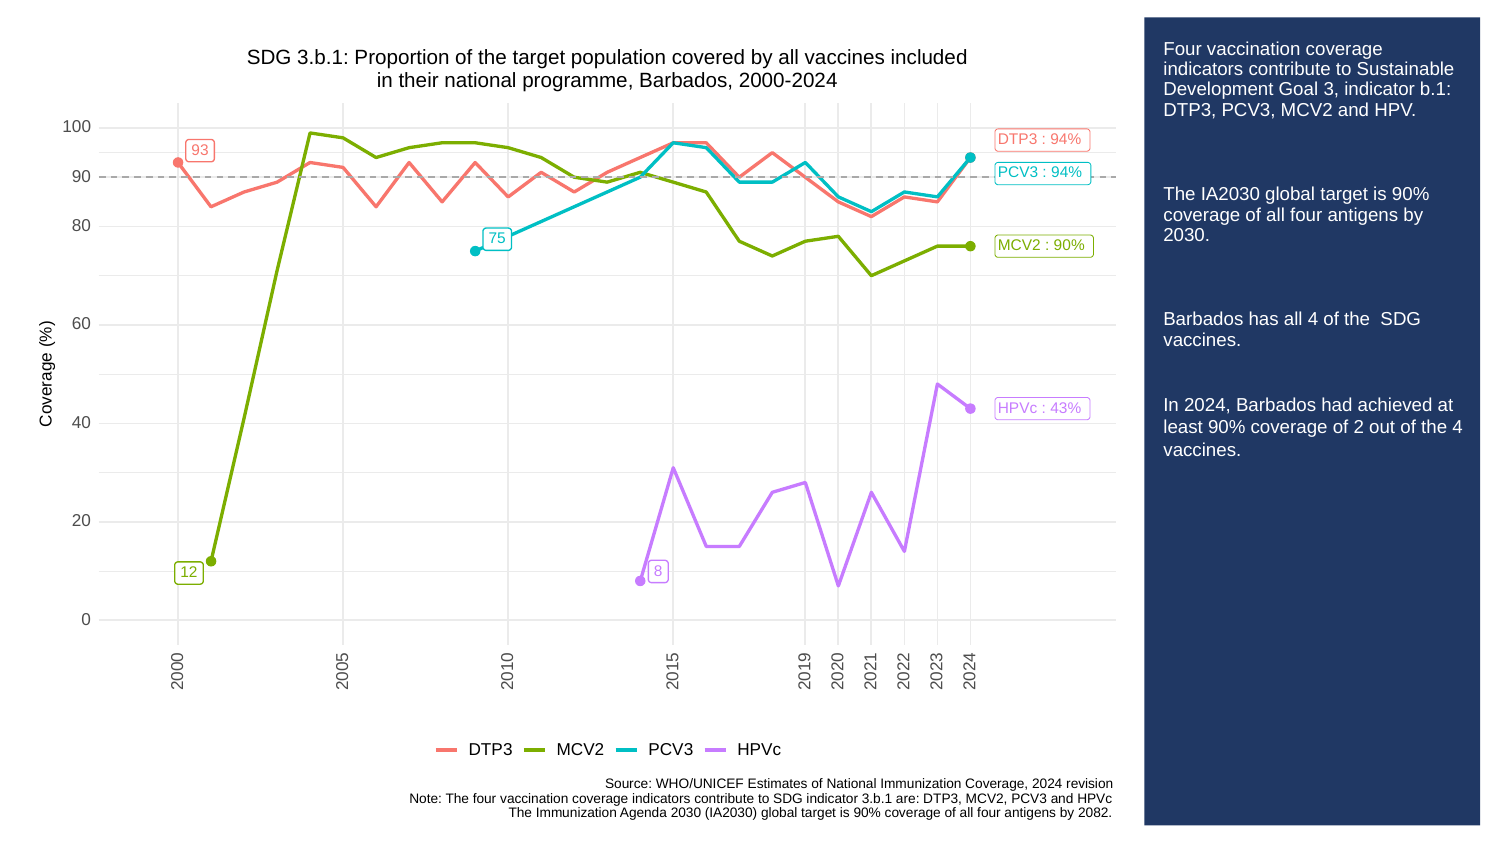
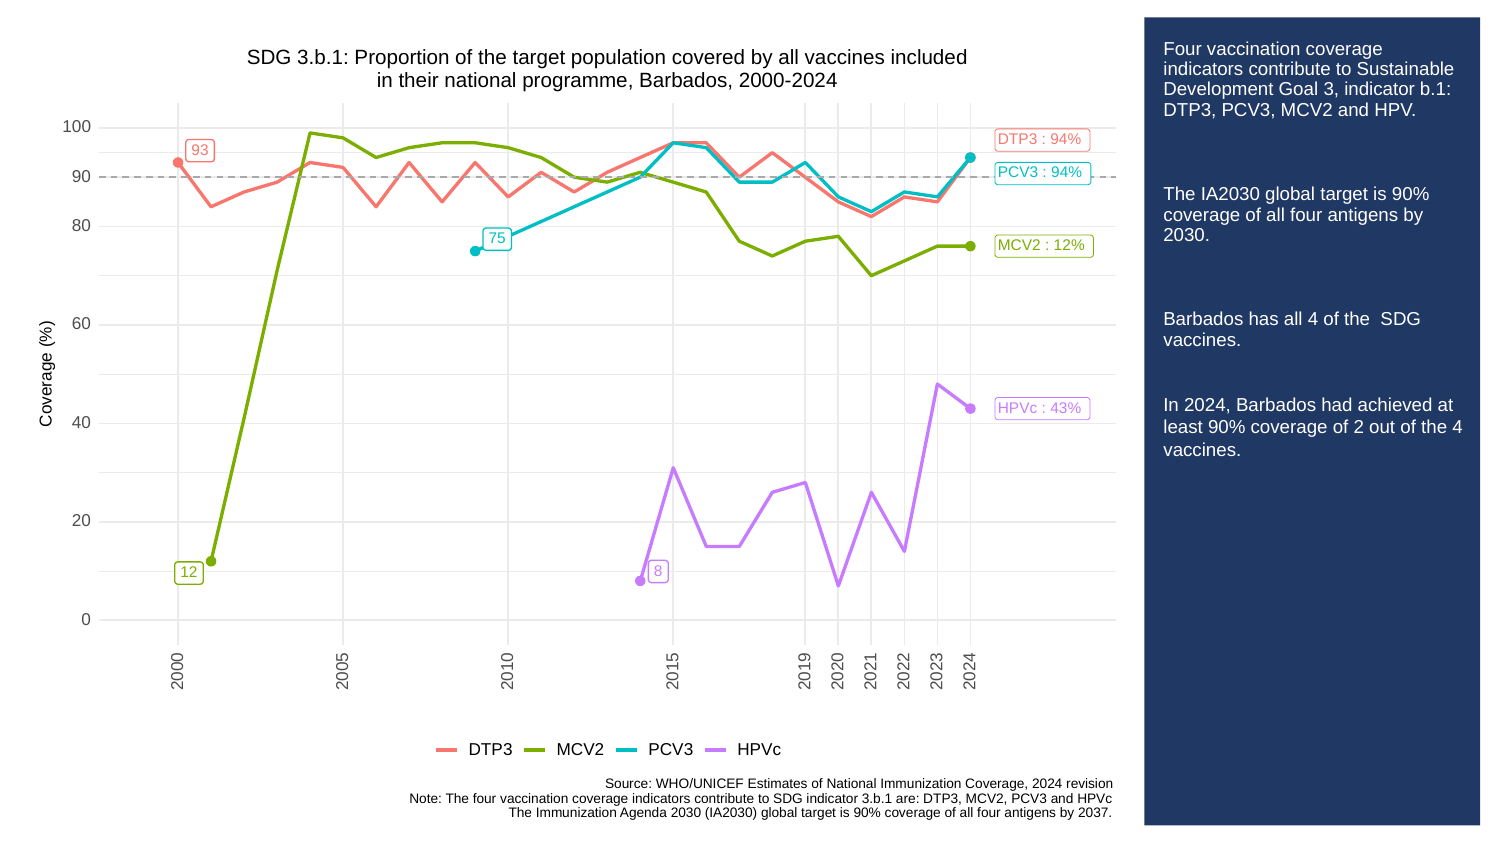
90%: 90% -> 12% (1069, 246)
2082: 2082 -> 2037 (1095, 814)
